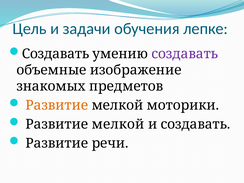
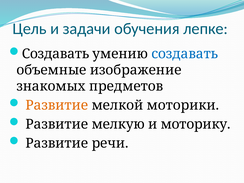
создавать colour: purple -> blue (185, 54)
мелкой: мелкой -> мелкую (118, 124)
и создавать: создавать -> моторику (196, 124)
